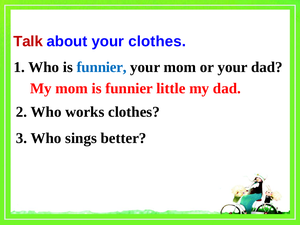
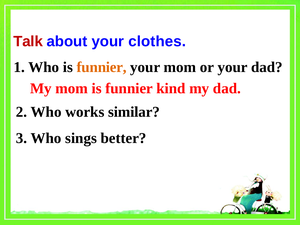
funnier colour: blue -> orange (102, 67)
little: little -> kind (171, 88)
works clothes: clothes -> similar (134, 112)
